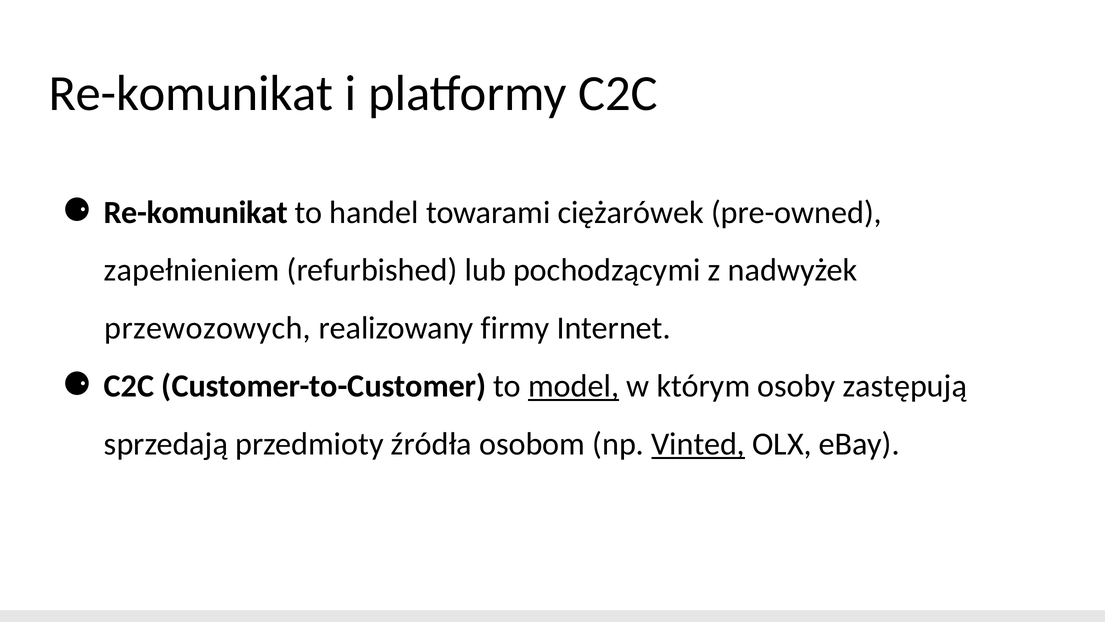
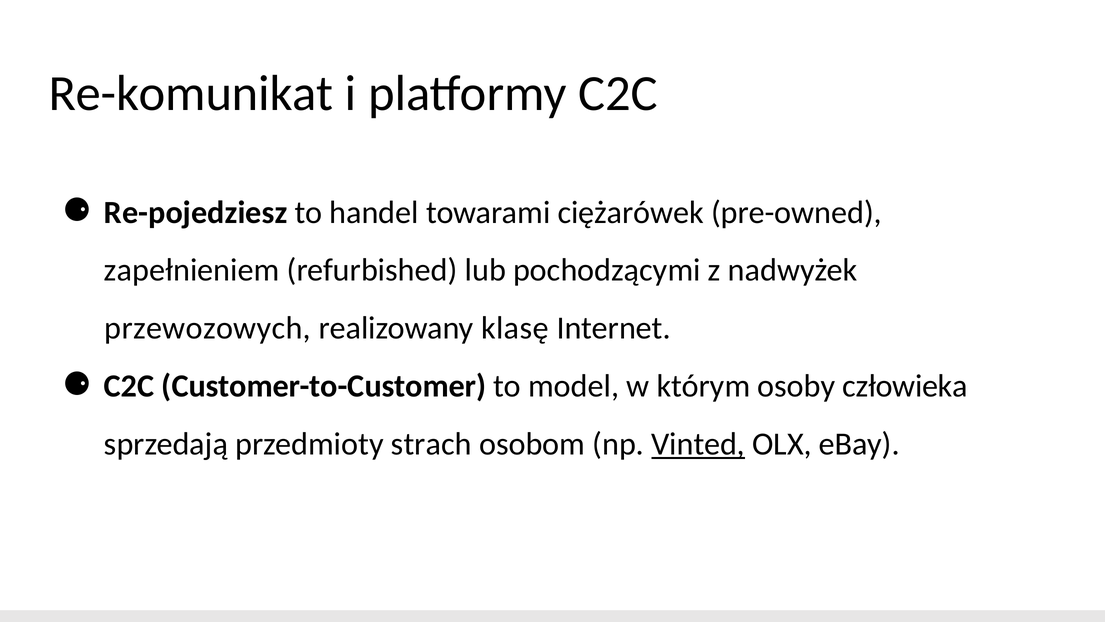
Re-komunikat: Re-komunikat -> Re-pojedziesz (196, 212)
firmy: firmy -> klasę (515, 328)
model underline: present -> none (574, 386)
zastępują: zastępują -> człowieka (905, 386)
źródła: źródła -> strach (431, 444)
